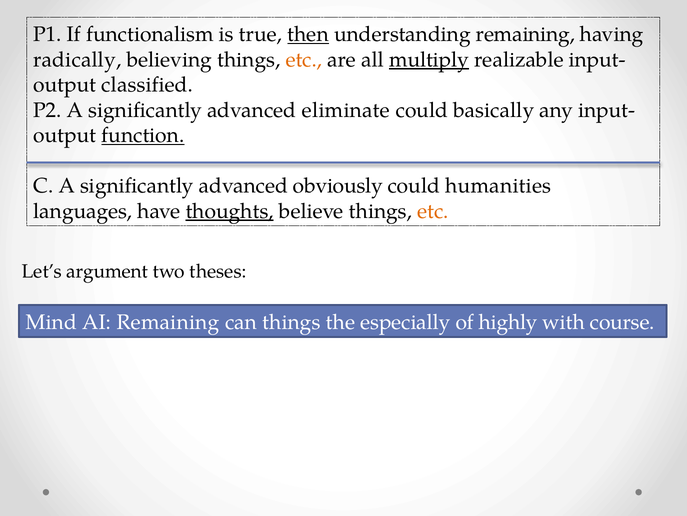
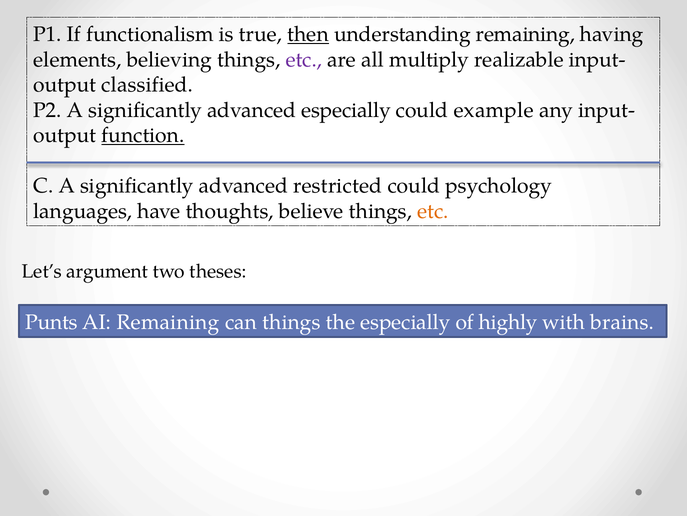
radically: radically -> elements (77, 60)
etc colour: orange -> purple (304, 60)
multiply underline: present -> none (429, 60)
advanced eliminate: eliminate -> especially (346, 110)
basically: basically -> example (494, 110)
obviously: obviously -> restricted (338, 186)
humanities: humanities -> psychology (498, 186)
thoughts underline: present -> none (230, 211)
Mind: Mind -> Punts (52, 322)
course: course -> brains (622, 322)
